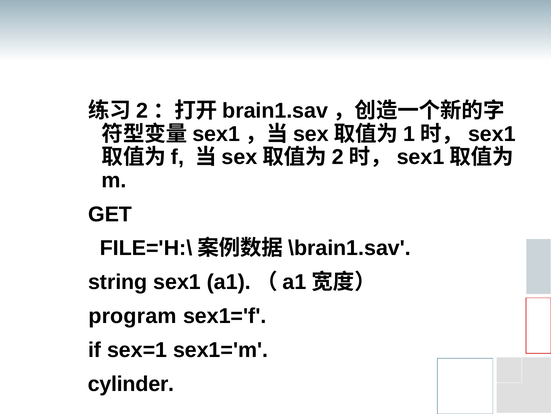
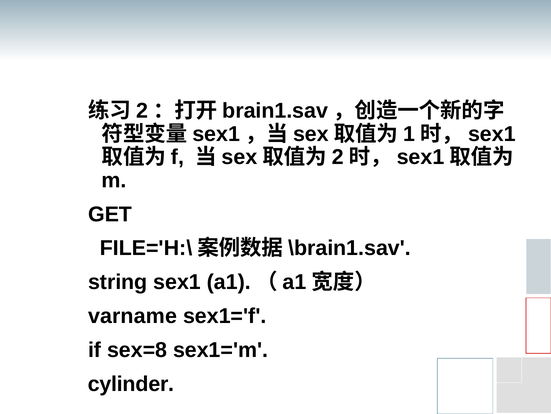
program: program -> varname (133, 316)
sex=1: sex=1 -> sex=8 (137, 349)
